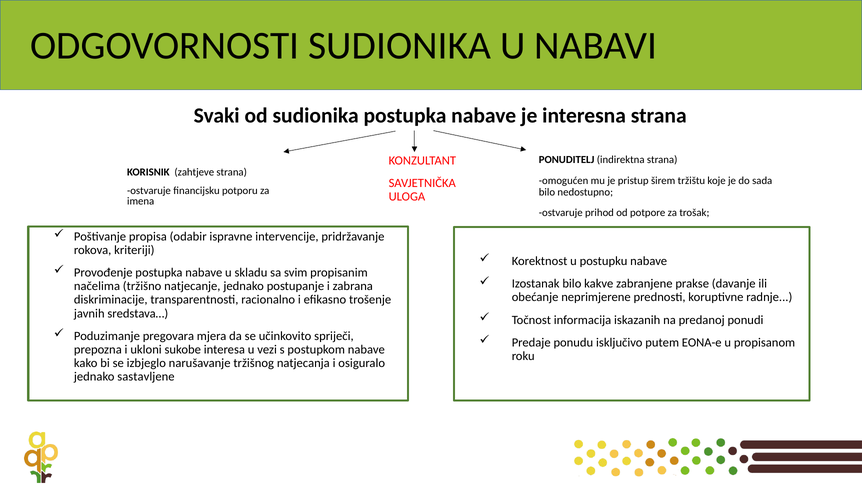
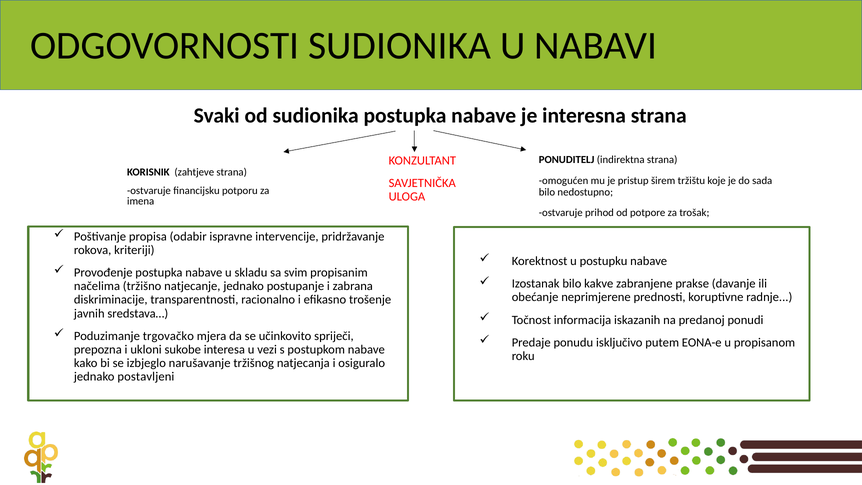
pregovara: pregovara -> trgovačko (168, 336)
sastavljene: sastavljene -> postavljeni (146, 377)
